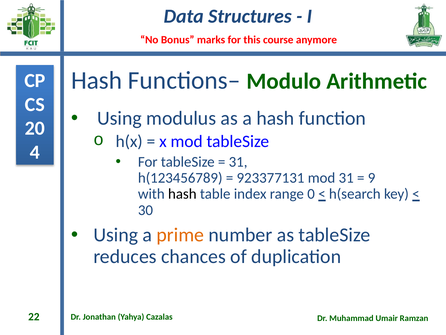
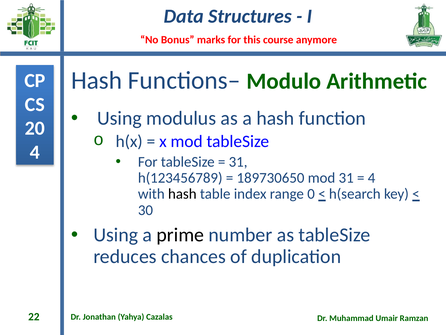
923377131: 923377131 -> 189730650 (271, 178)
9: 9 -> 4 (372, 178)
prime colour: orange -> black (180, 235)
